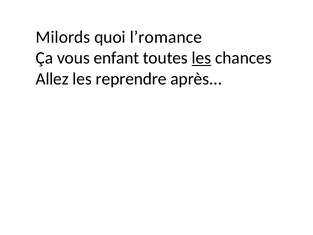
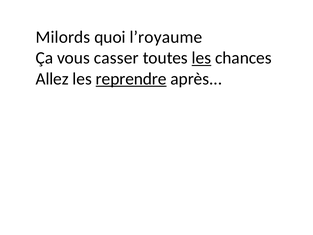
l’romance: l’romance -> l’royaume (166, 37)
enfant: enfant -> casser (116, 58)
reprendre underline: none -> present (131, 79)
